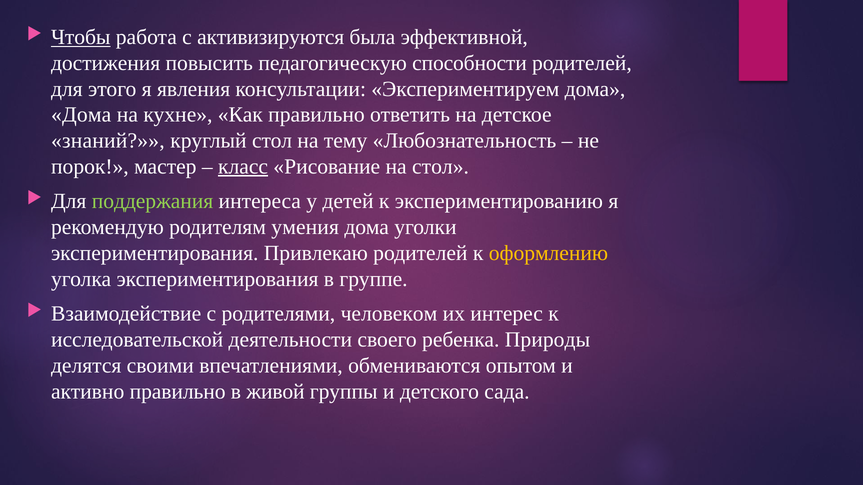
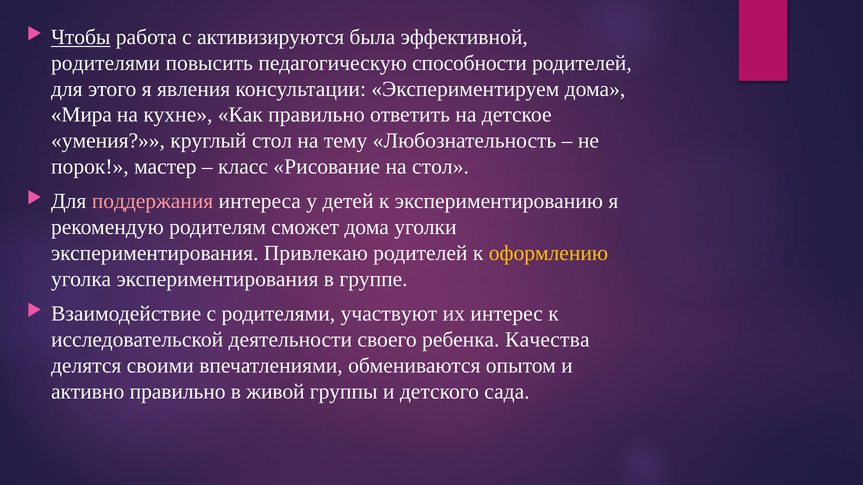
достижения: достижения -> родителями (106, 63)
Дома: Дома -> Мира (81, 115)
знаний: знаний -> умения (108, 141)
класс underline: present -> none (243, 167)
поддержания colour: light green -> pink (153, 202)
умения: умения -> сможет (305, 227)
человеком: человеком -> участвуют (389, 314)
Природы: Природы -> Качества (547, 340)
